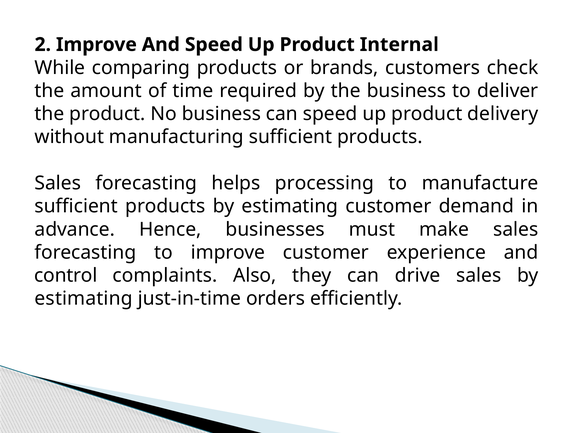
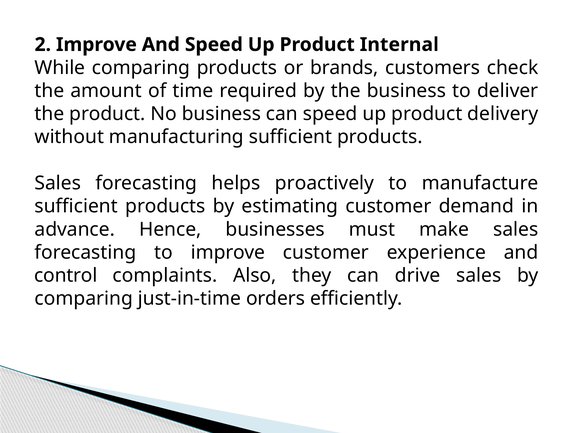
processing: processing -> proactively (325, 183)
estimating: estimating -> comparing (84, 299)
